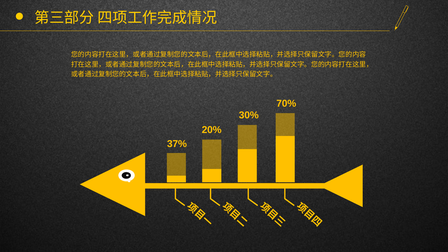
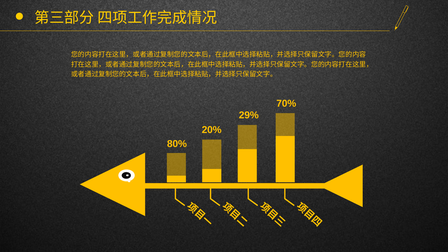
30%: 30% -> 29% (249, 115)
37%: 37% -> 80% (177, 144)
